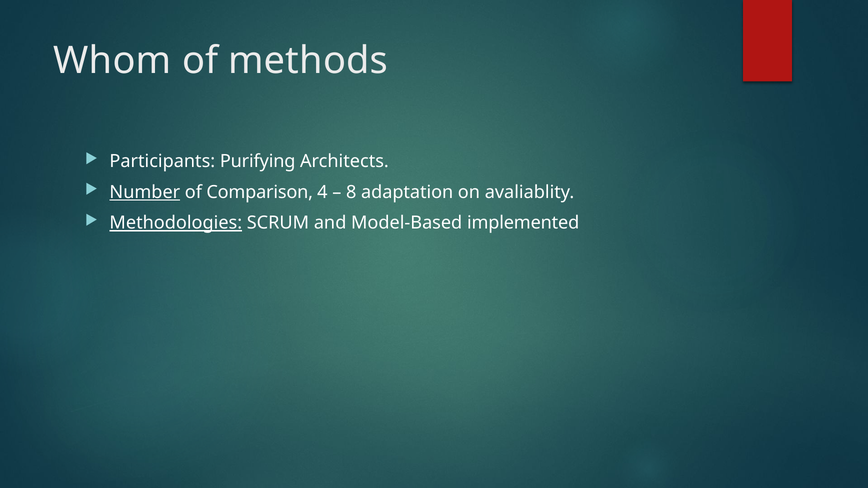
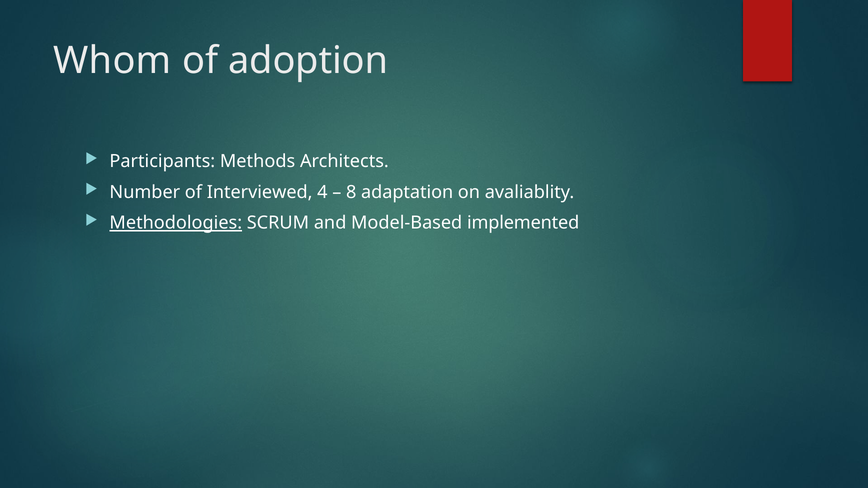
methods: methods -> adoption (308, 61)
Purifying: Purifying -> Methods (258, 162)
Number underline: present -> none (145, 192)
Comparison: Comparison -> Interviewed (260, 192)
